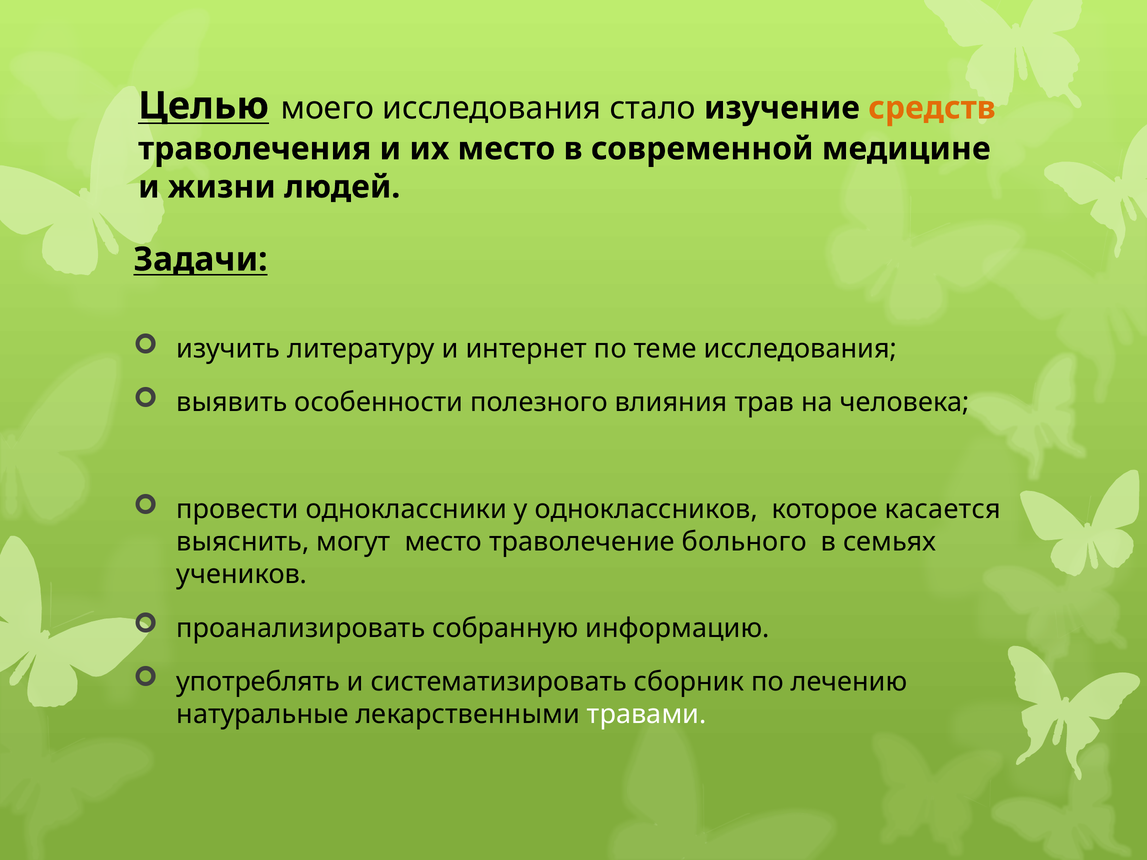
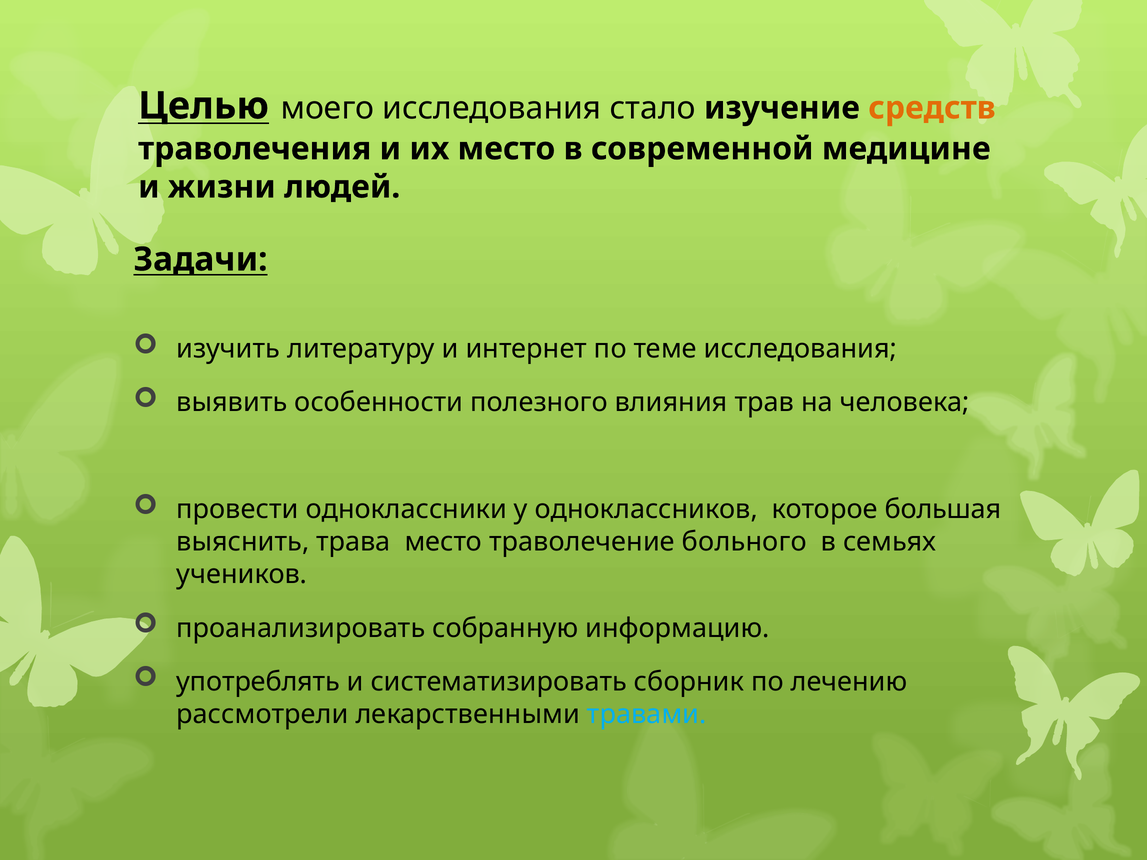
касается: касается -> большая (943, 510)
могут: могут -> трава (353, 542)
натуральные: натуральные -> рассмотрели (262, 714)
травами colour: white -> light blue (647, 714)
